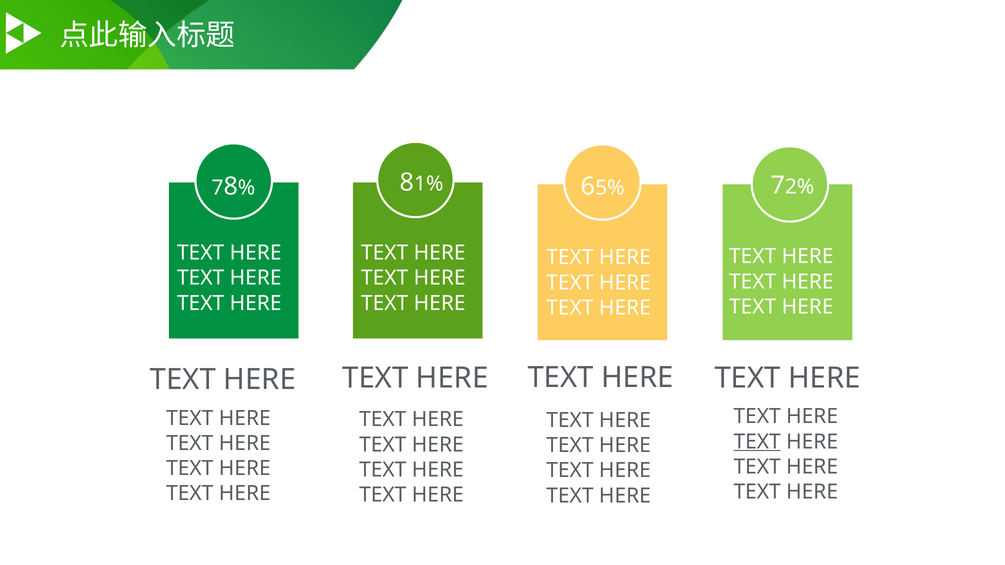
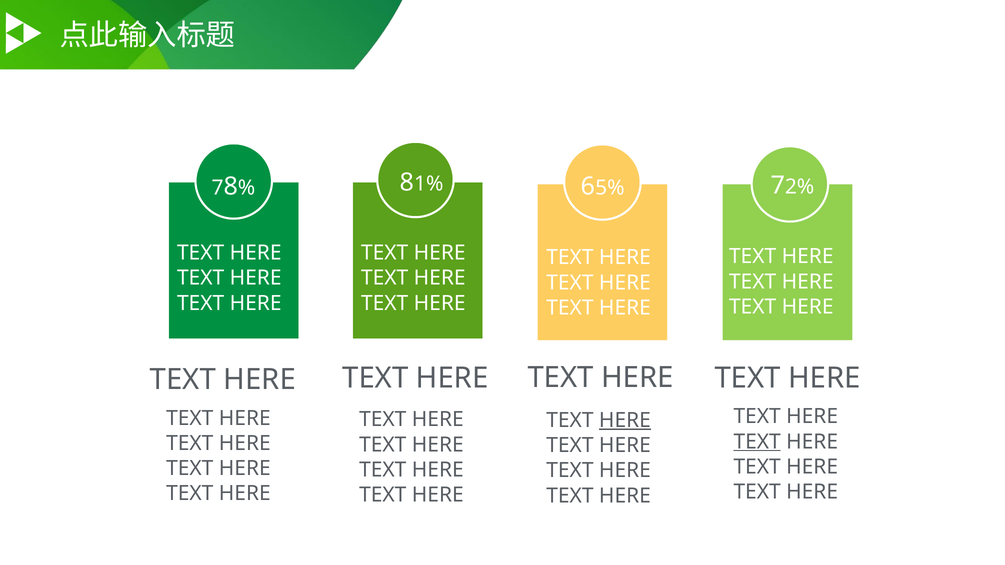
HERE underline: none -> present (625, 420)
